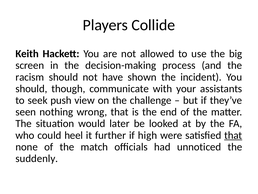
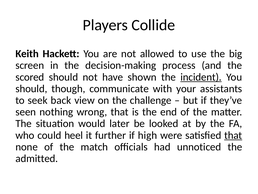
racism: racism -> scored (30, 77)
incident underline: none -> present (201, 77)
push: push -> back (61, 100)
suddenly: suddenly -> admitted (37, 158)
